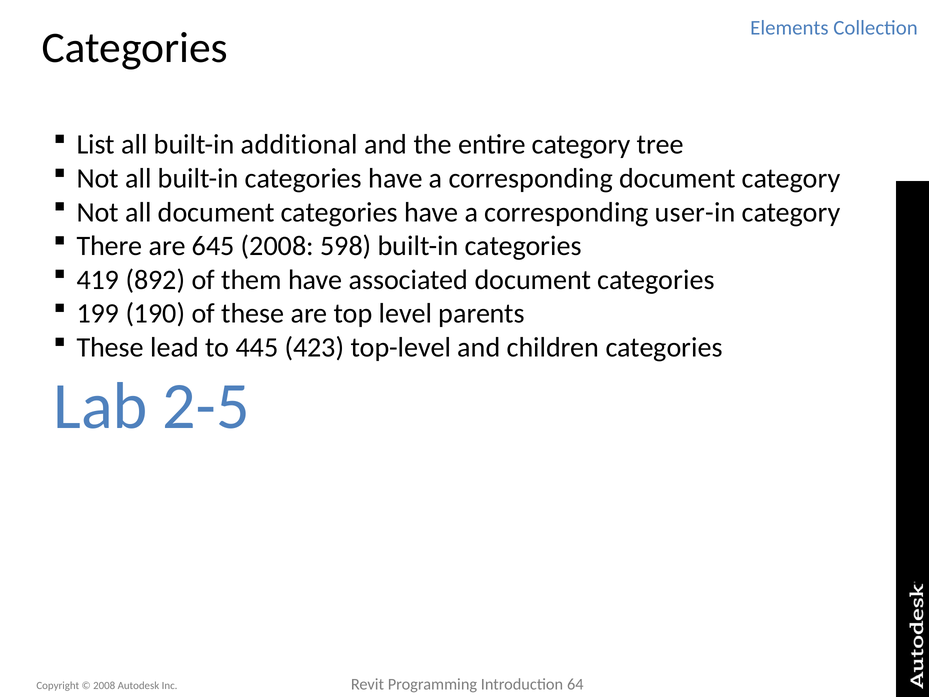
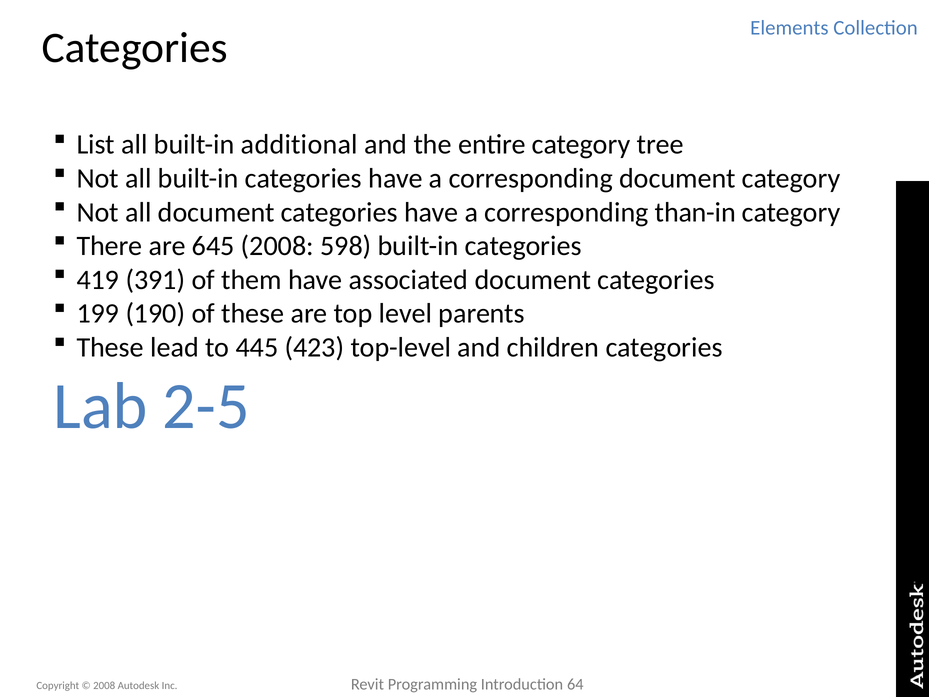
user-in: user-in -> than-in (695, 212)
892: 892 -> 391 (155, 280)
